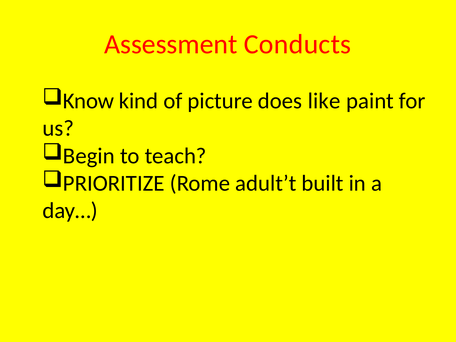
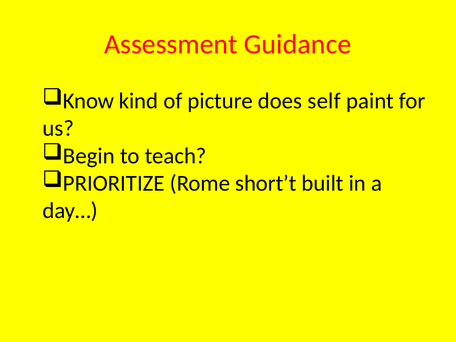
Conducts: Conducts -> Guidance (298, 44)
like: like -> self (324, 101)
adult’t: adult’t -> short’t (266, 183)
